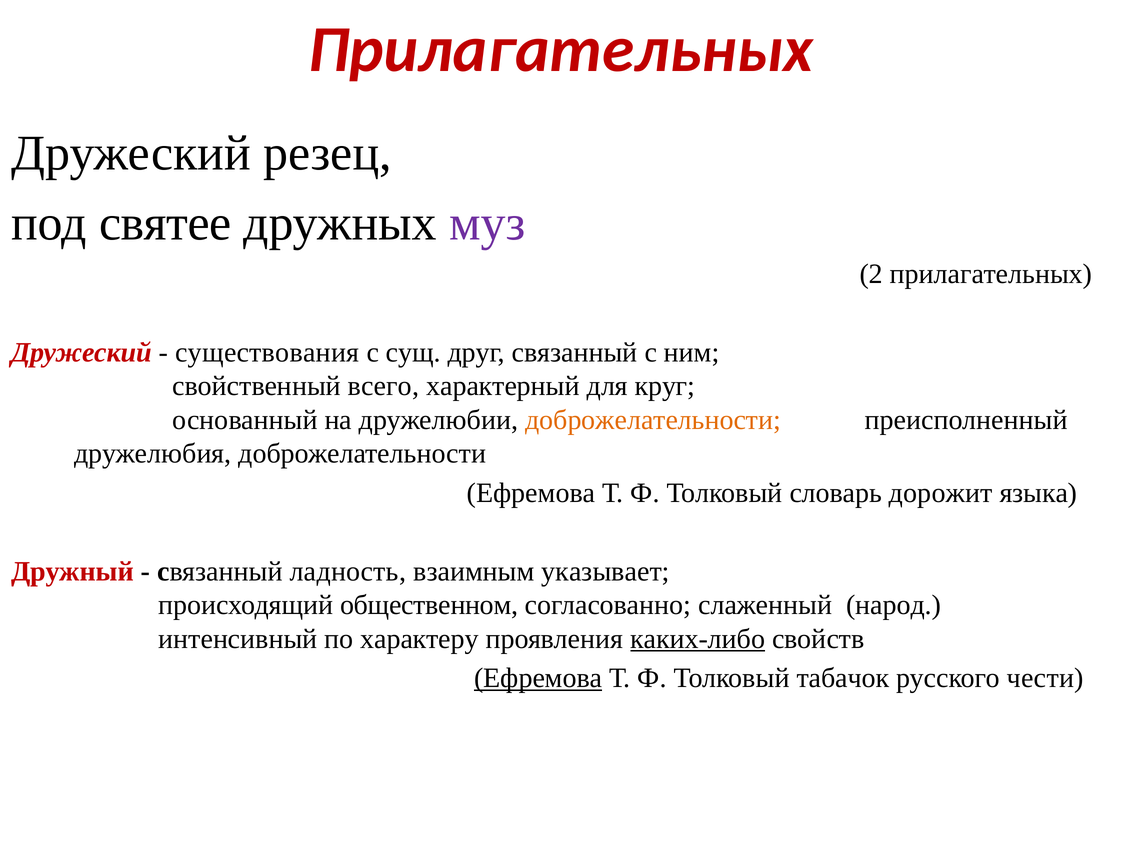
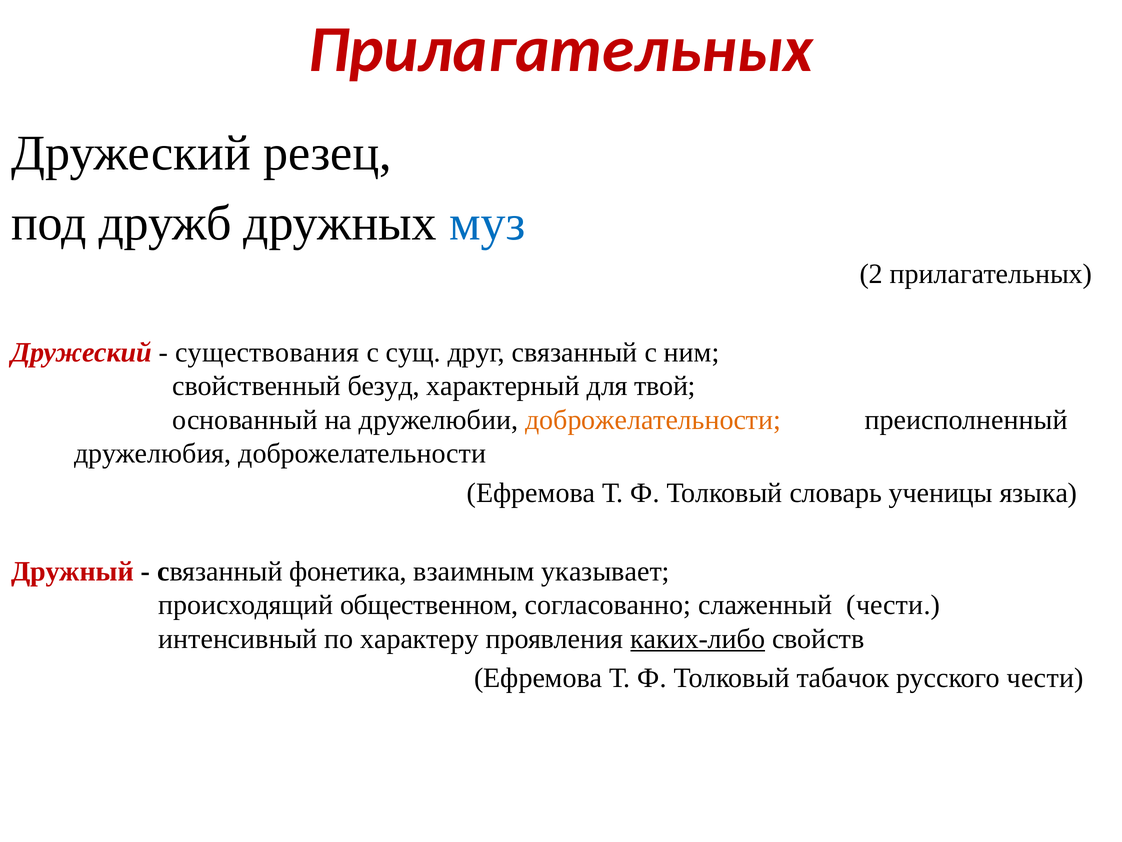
святее: святее -> дружб (165, 223)
муз colour: purple -> blue (487, 223)
всего: всего -> безуд (384, 386)
круг: круг -> твой (665, 386)
дорожит: дорожит -> ученицы (941, 493)
ладность: ладность -> фонетика (348, 571)
слаженный народ: народ -> чести (893, 605)
Ефремова underline: present -> none (538, 678)
